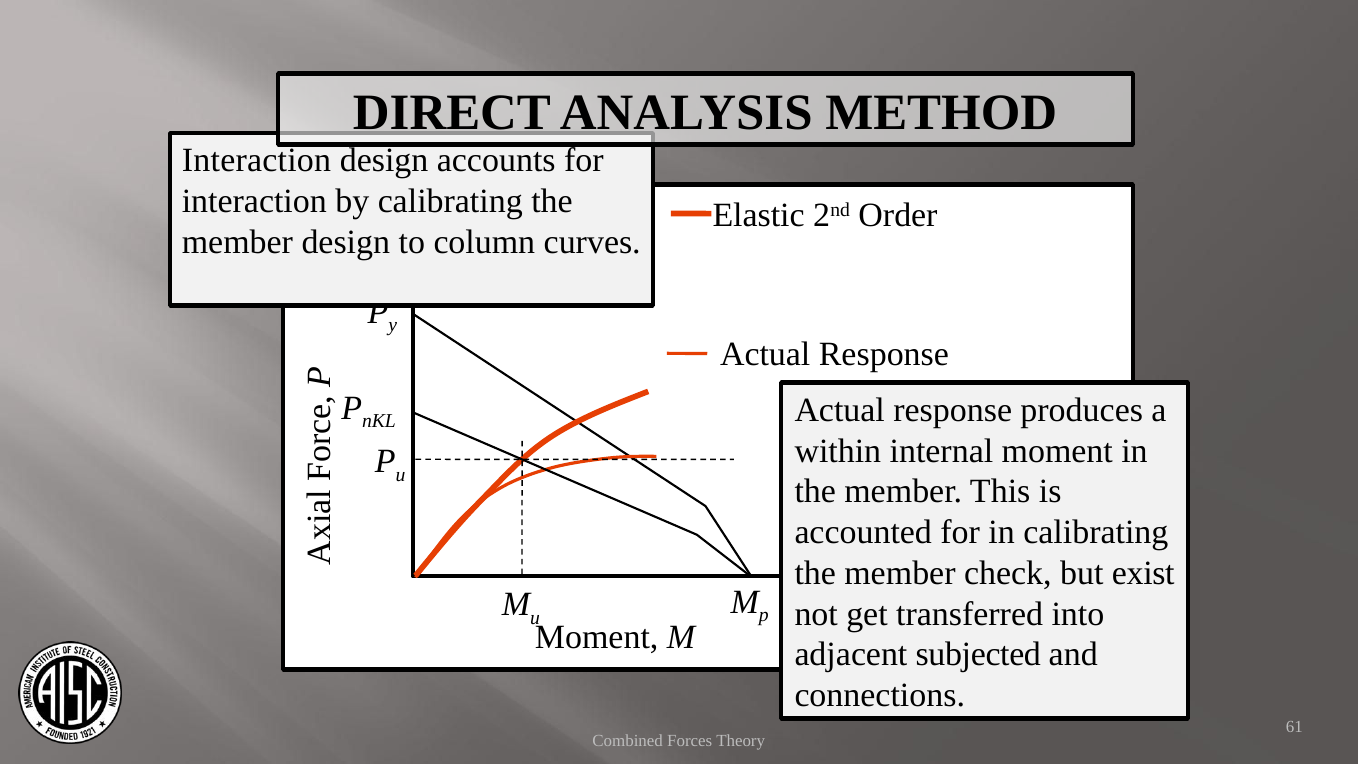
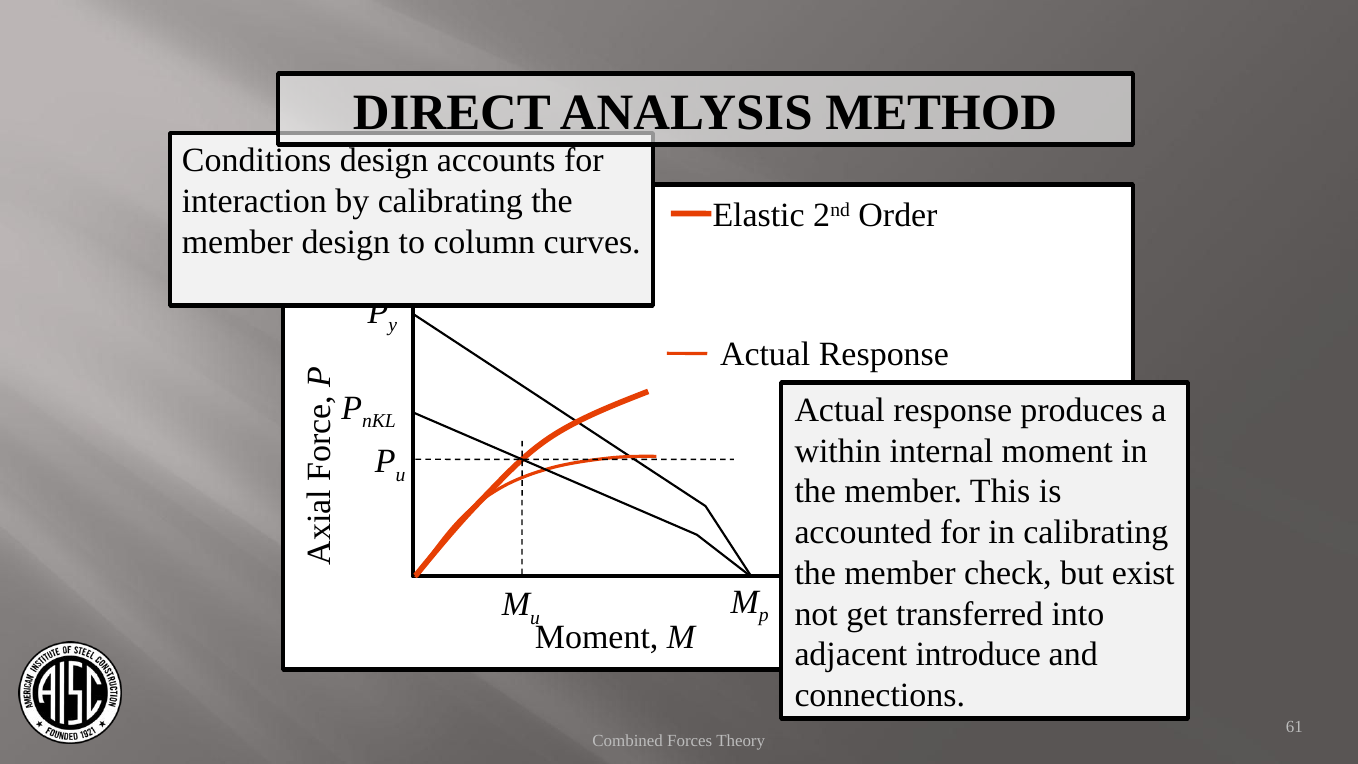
Interaction: Interaction -> Conditions (257, 160)
subjected: subjected -> introduce (978, 655)
